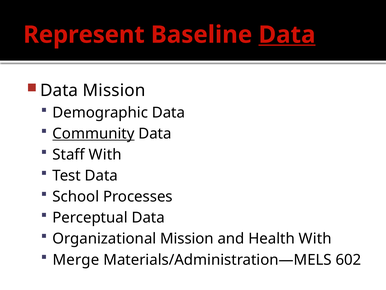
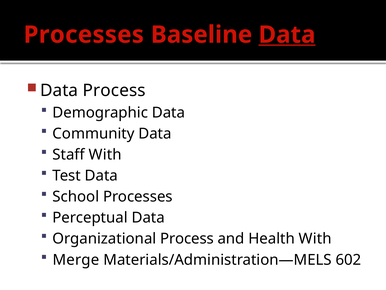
Represent: Represent -> Processes (84, 35)
Data Mission: Mission -> Process (114, 90)
Community underline: present -> none (94, 133)
Organizational Mission: Mission -> Process (187, 238)
